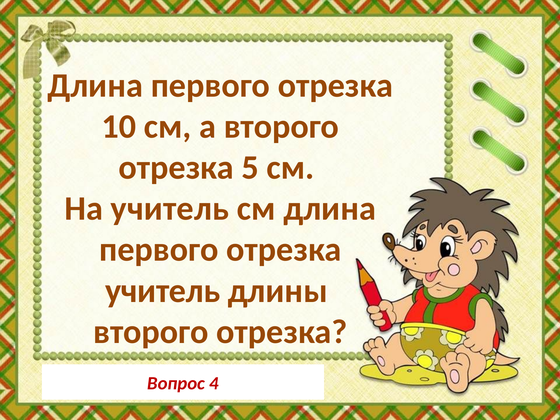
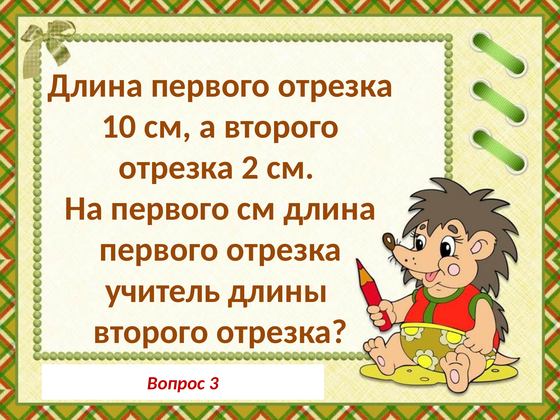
5: 5 -> 2 (250, 168)
На учитель: учитель -> первого (170, 209)
4: 4 -> 3 (214, 383)
